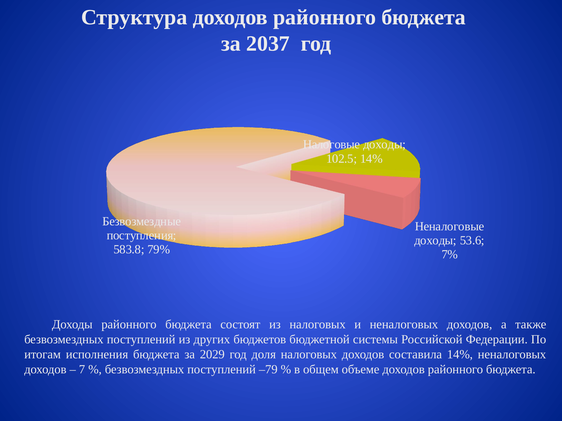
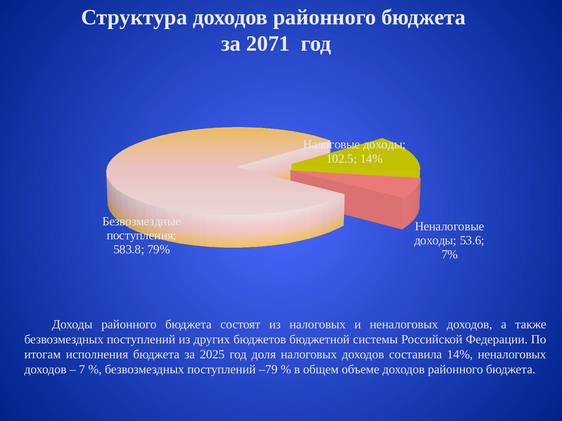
2037: 2037 -> 2071 (268, 44)
2029: 2029 -> 2025 (212, 355)
